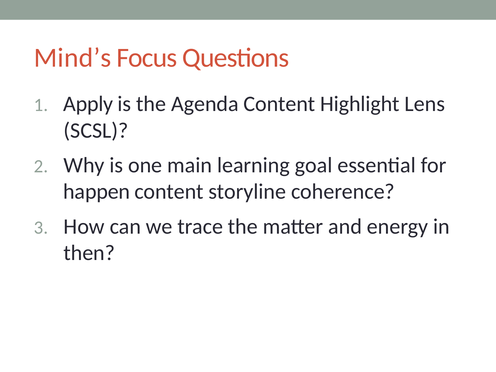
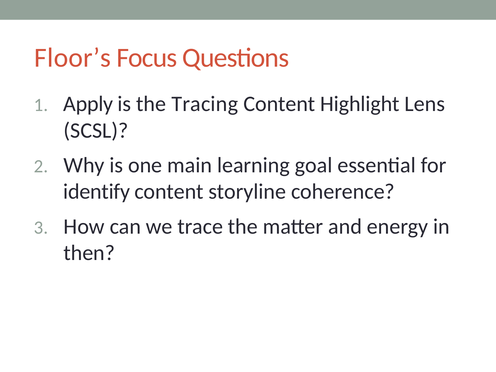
Mind’s: Mind’s -> Floor’s (73, 58)
Agenda: Agenda -> Tracing (205, 104)
happen: happen -> identify (97, 192)
